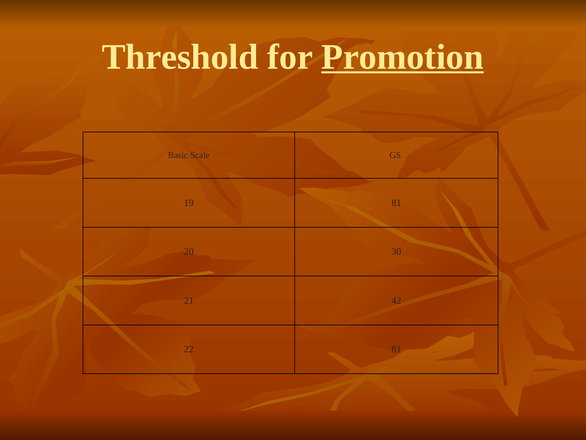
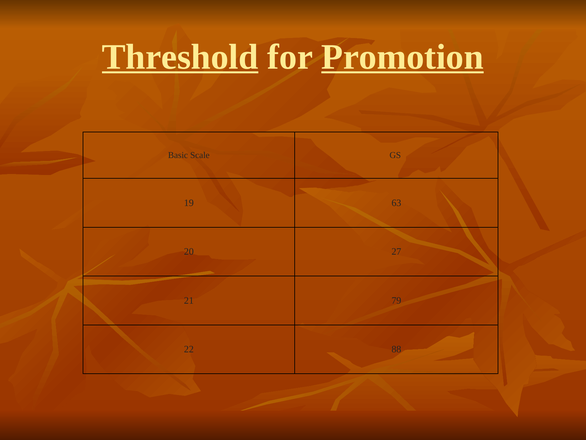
Threshold underline: none -> present (180, 57)
19 81: 81 -> 63 (396, 203)
30: 30 -> 27 (396, 251)
42: 42 -> 79 (396, 300)
22 81: 81 -> 88 (396, 349)
